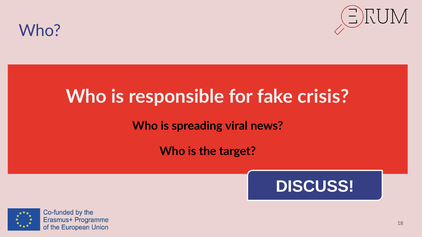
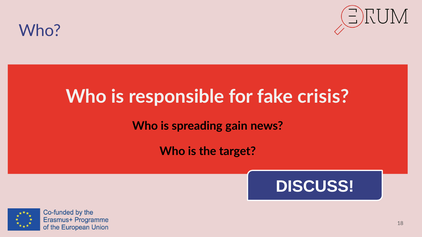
viral: viral -> gain (236, 126)
